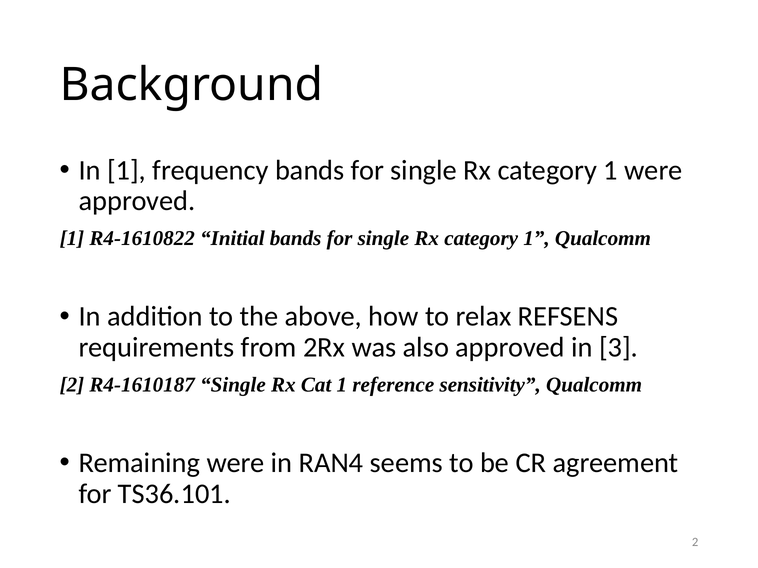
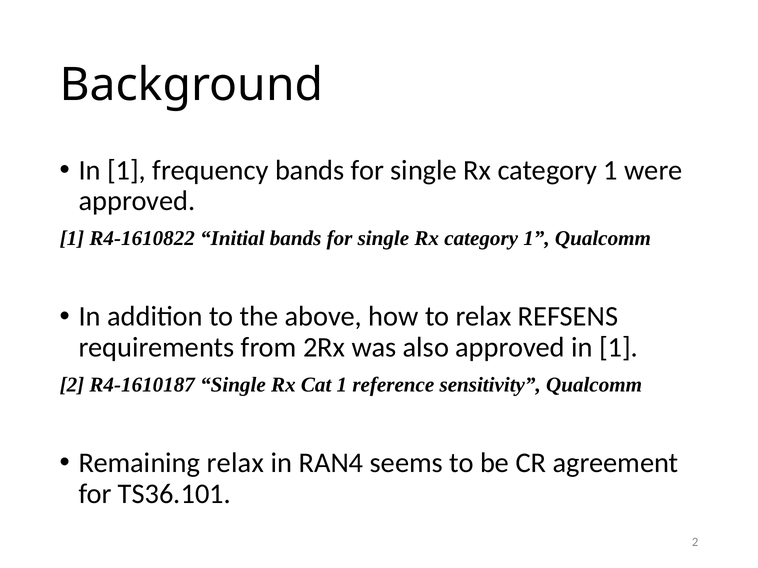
approved in 3: 3 -> 1 (619, 348)
Remaining were: were -> relax (235, 463)
